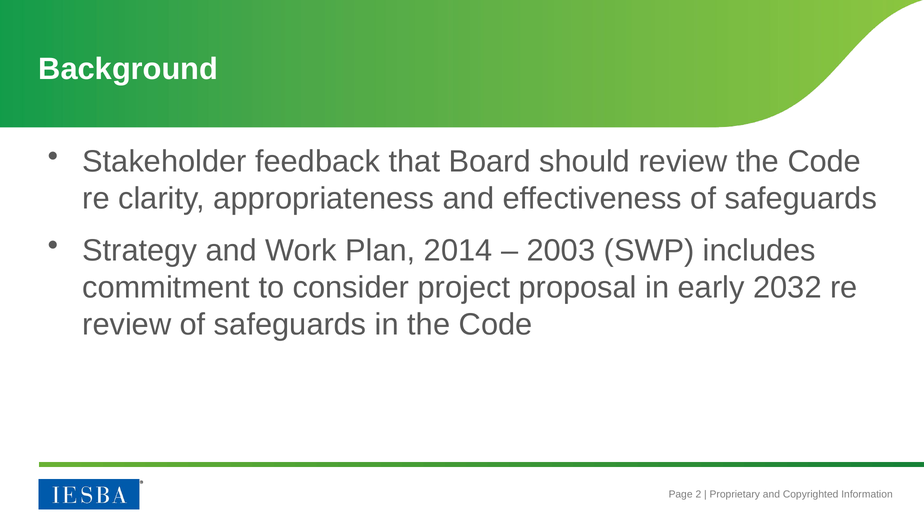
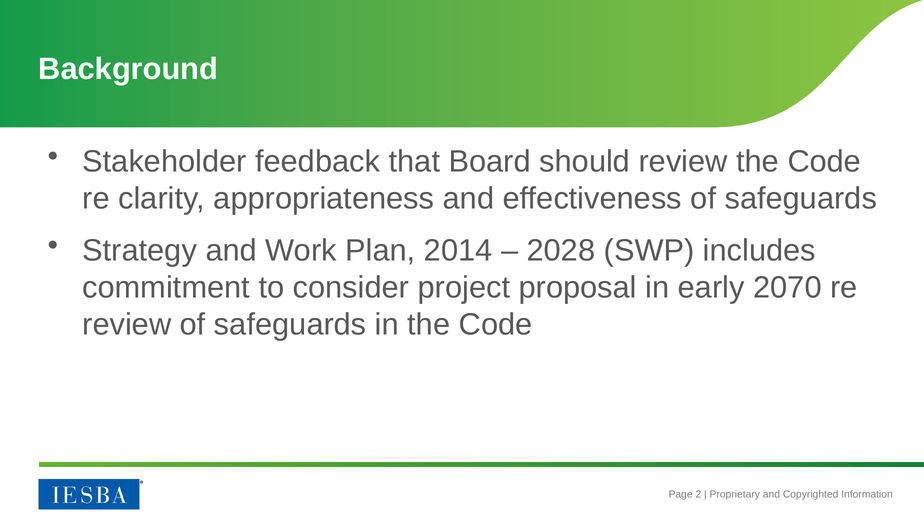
2003: 2003 -> 2028 (561, 251)
2032: 2032 -> 2070 (787, 288)
